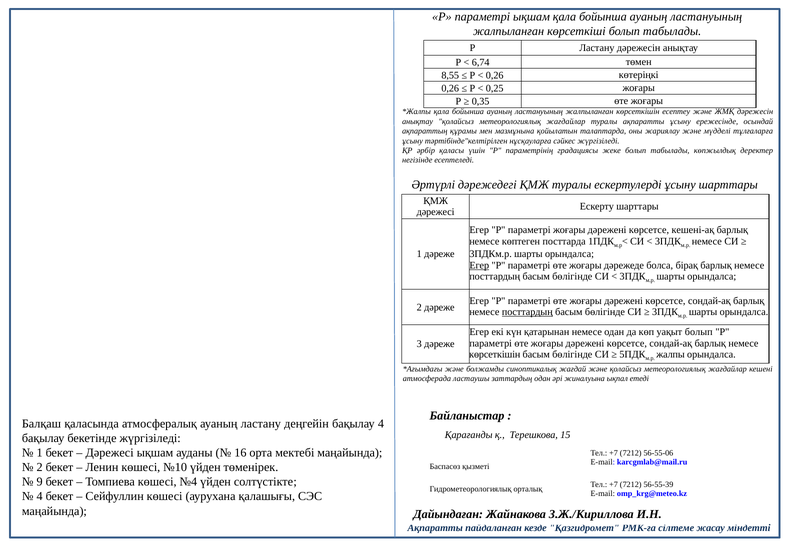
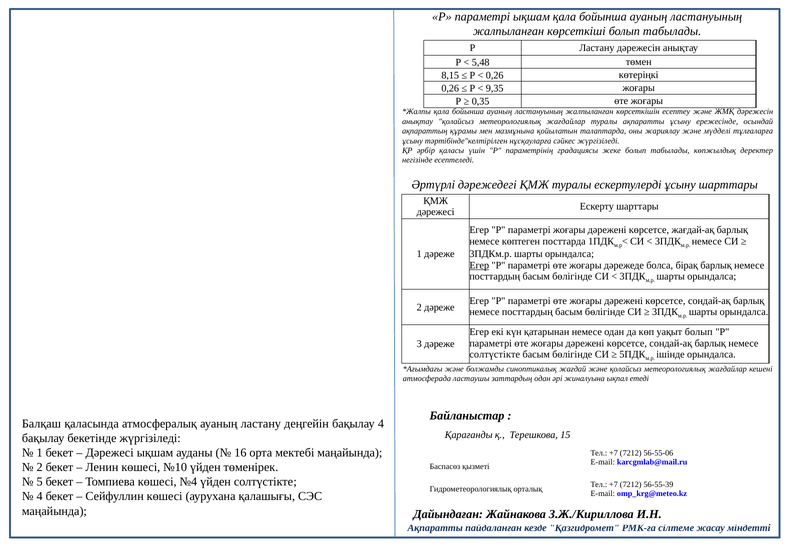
6,74: 6,74 -> 5,48 (481, 62)
8,55: 8,55 -> 8,15 (450, 75)
0,25: 0,25 -> 9,35 (495, 88)
кешені-ақ: кешені-ақ -> жағдай-ақ (693, 230)
посттардың underline: present -> none (527, 312)
көрсеткішін: көрсеткішін -> солтүстікте (495, 354)
жалпы: жалпы -> ішінде (670, 354)
9: 9 -> 5 (40, 482)
